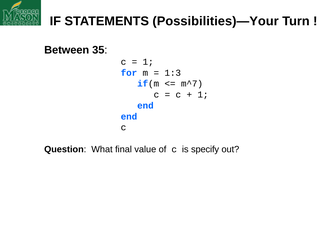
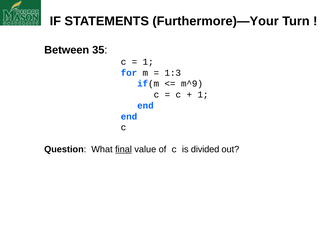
Possibilities)—Your: Possibilities)—Your -> Furthermore)—Your (216, 21)
m^7: m^7 -> m^9 (192, 84)
final underline: none -> present (124, 149)
specify: specify -> divided (205, 149)
